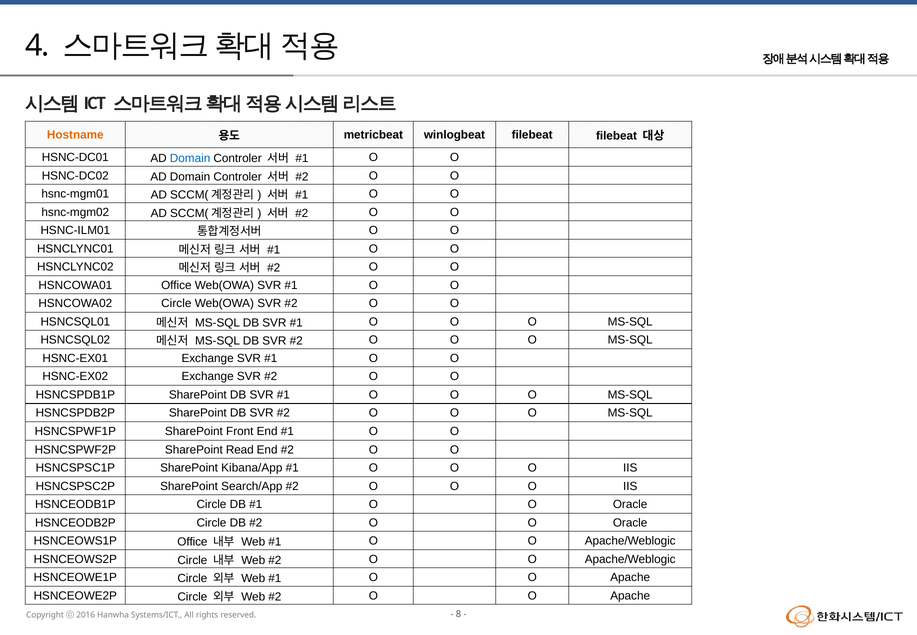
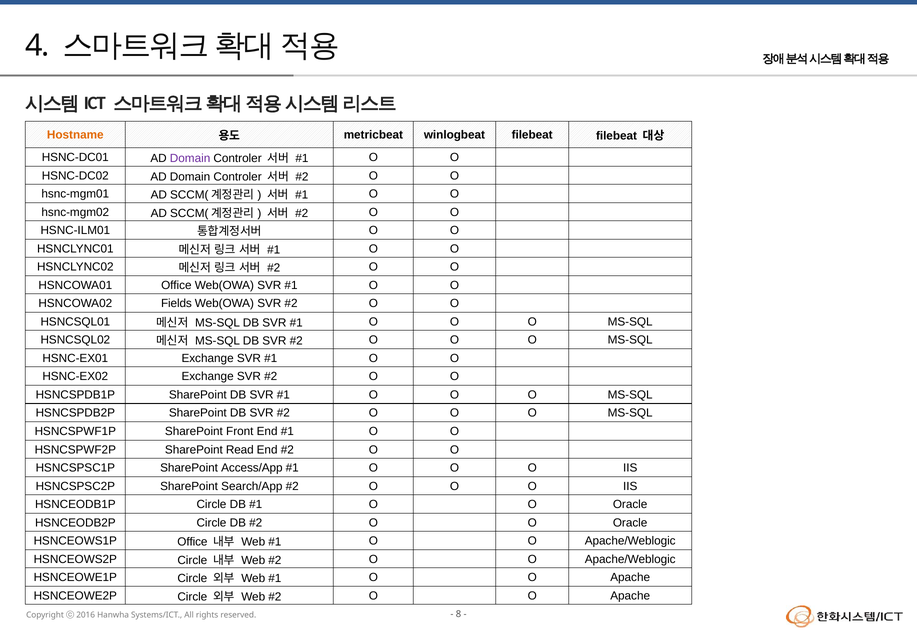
Domain colour: blue -> purple (190, 158)
HSNCOWA02 Circle: Circle -> Fields (176, 303)
Kibana/App: Kibana/App -> Access/App (252, 468)
